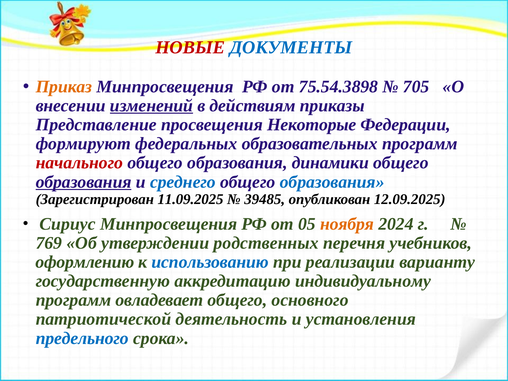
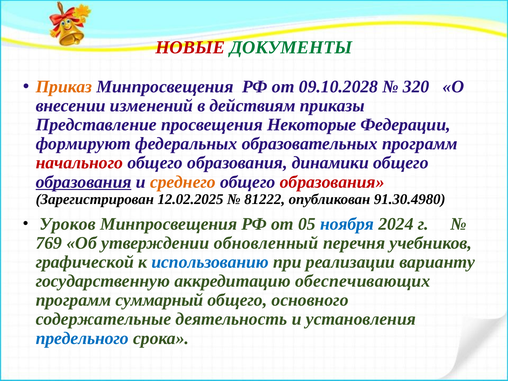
ДОКУМЕНТЫ colour: blue -> green (291, 47)
75.54.3898: 75.54.3898 -> 09.10.2028 (339, 87)
705: 705 -> 320 (416, 87)
изменений underline: present -> none (152, 106)
среднего colour: blue -> orange (183, 182)
образования colour: blue -> red (332, 182)
11.09.2025: 11.09.2025 -> 12.02.2025 (191, 199)
39485: 39485 -> 81222 (265, 199)
12.09.2025: 12.09.2025 -> 91.30.4980 (410, 199)
Сириус: Сириус -> Уроков (67, 224)
ноября colour: orange -> blue (347, 224)
родственных: родственных -> обновленный (266, 243)
оформлению: оформлению -> графической (85, 262)
индивидуальному: индивидуальному -> обеспечивающих (363, 281)
овладевает: овладевает -> суммарный (159, 300)
патриотической: патриотической -> содержательные (103, 319)
